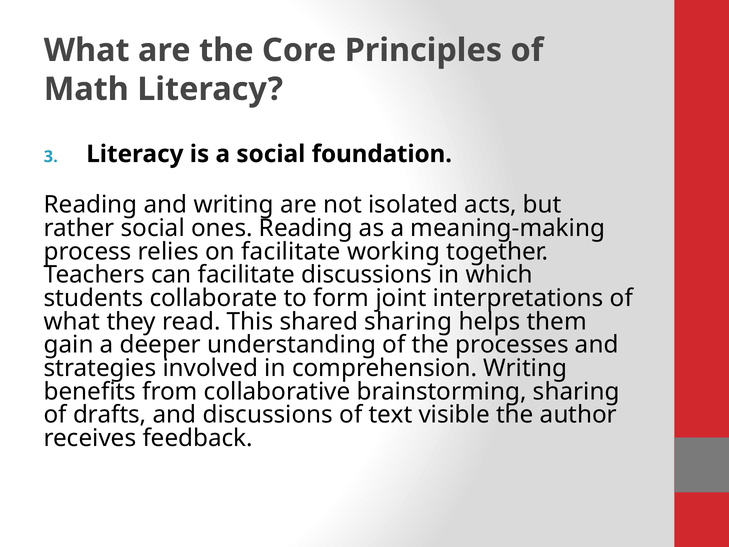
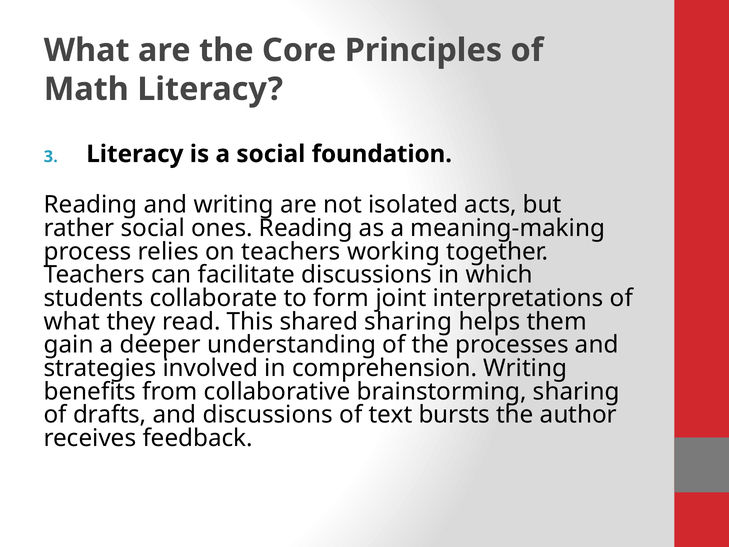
on facilitate: facilitate -> teachers (291, 251)
visible: visible -> bursts (454, 415)
